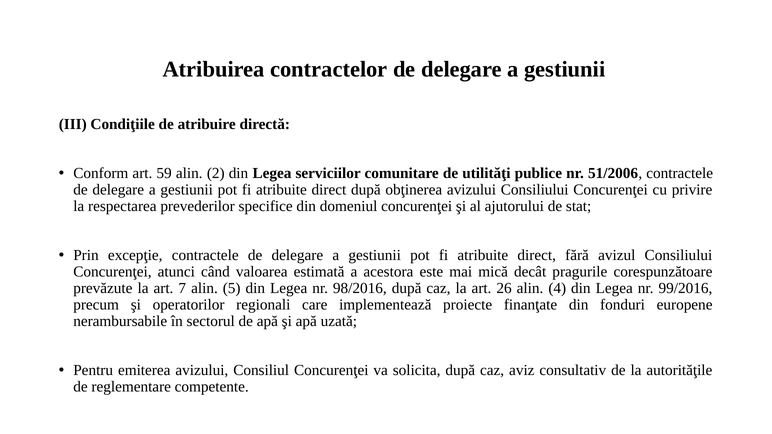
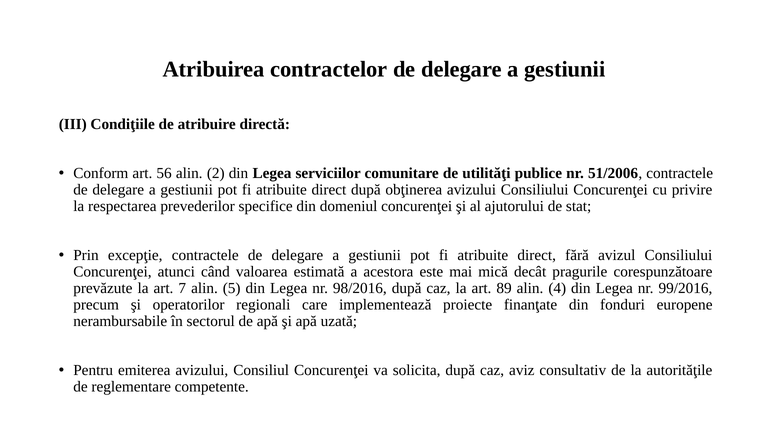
59: 59 -> 56 (164, 173)
26: 26 -> 89 (504, 288)
